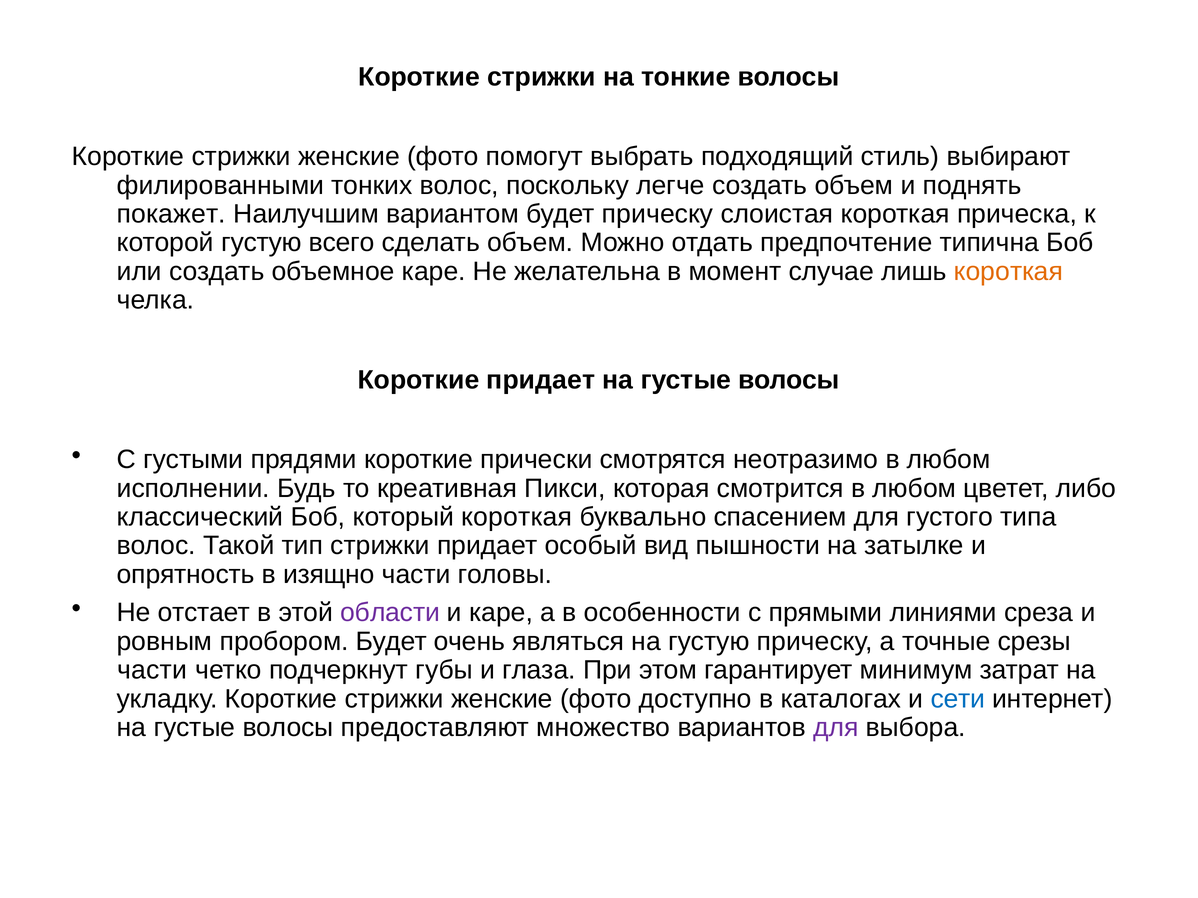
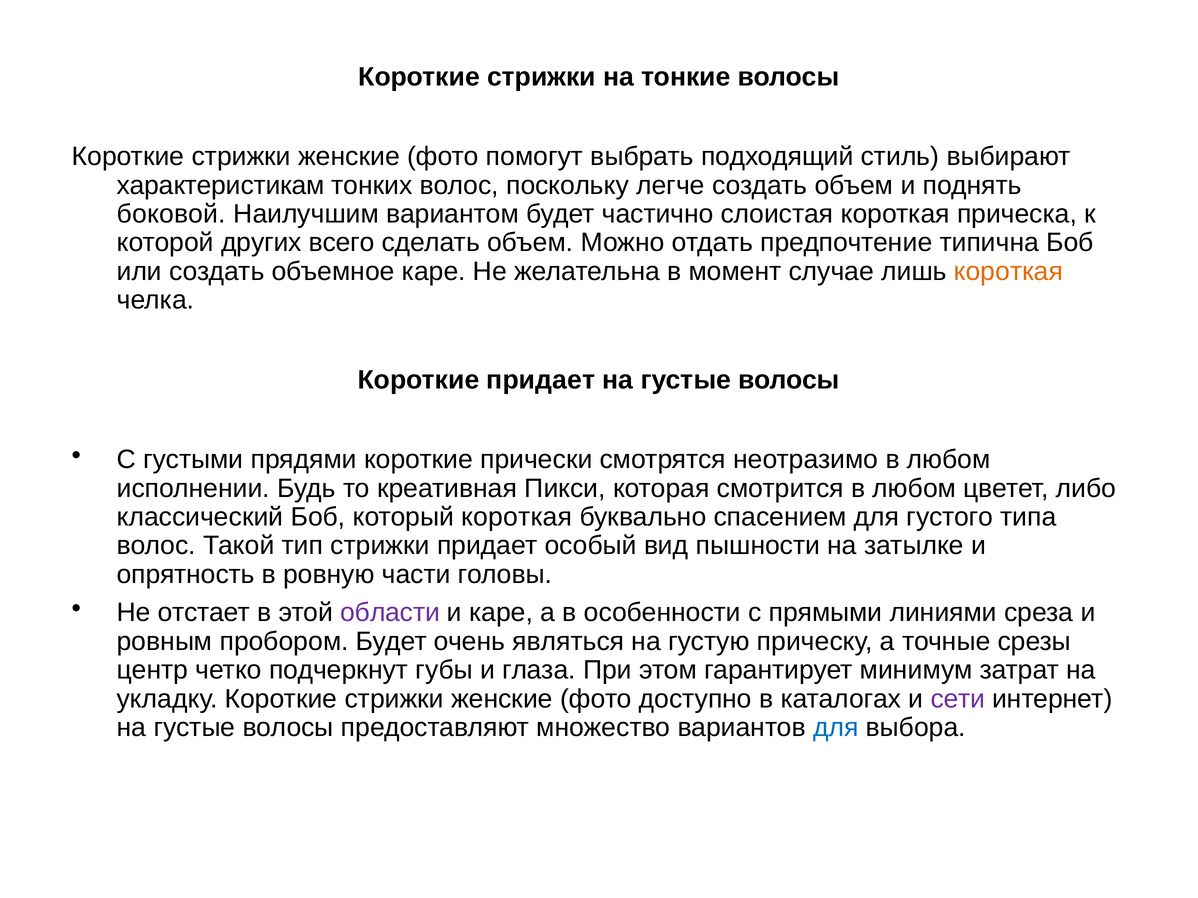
филированными: филированными -> характеристикам (221, 185)
покажет: покажет -> боковой (171, 214)
будет прическу: прическу -> частично (658, 214)
которой густую: густую -> других (261, 243)
изящно: изящно -> ровную (329, 575)
части: части -> центр (152, 670)
сети colour: blue -> purple (958, 699)
для colour: purple -> blue (836, 728)
